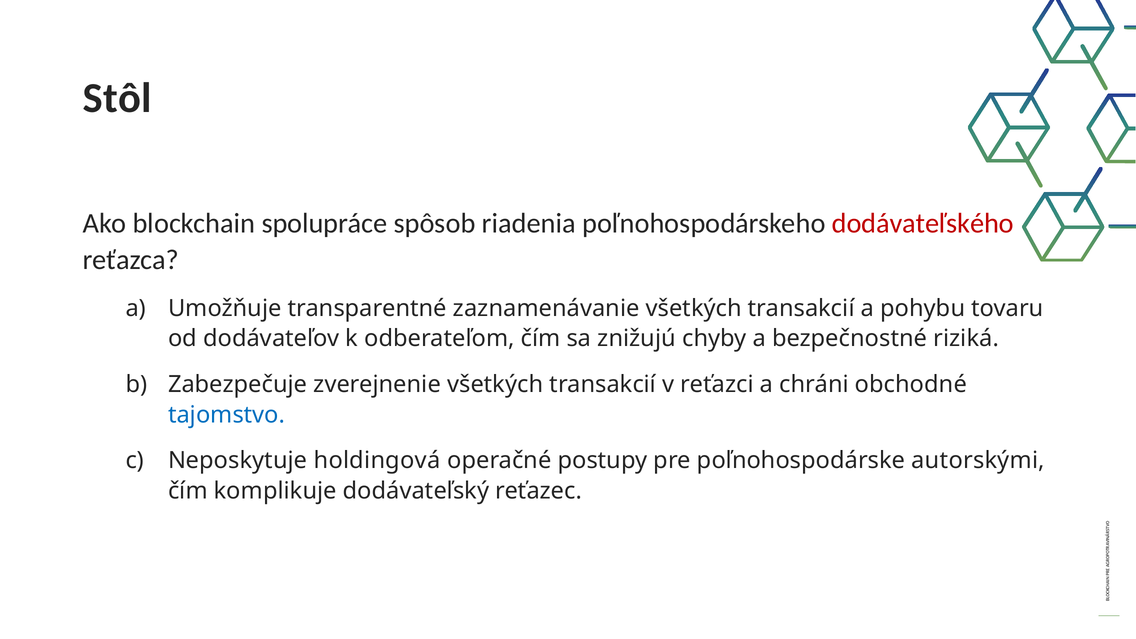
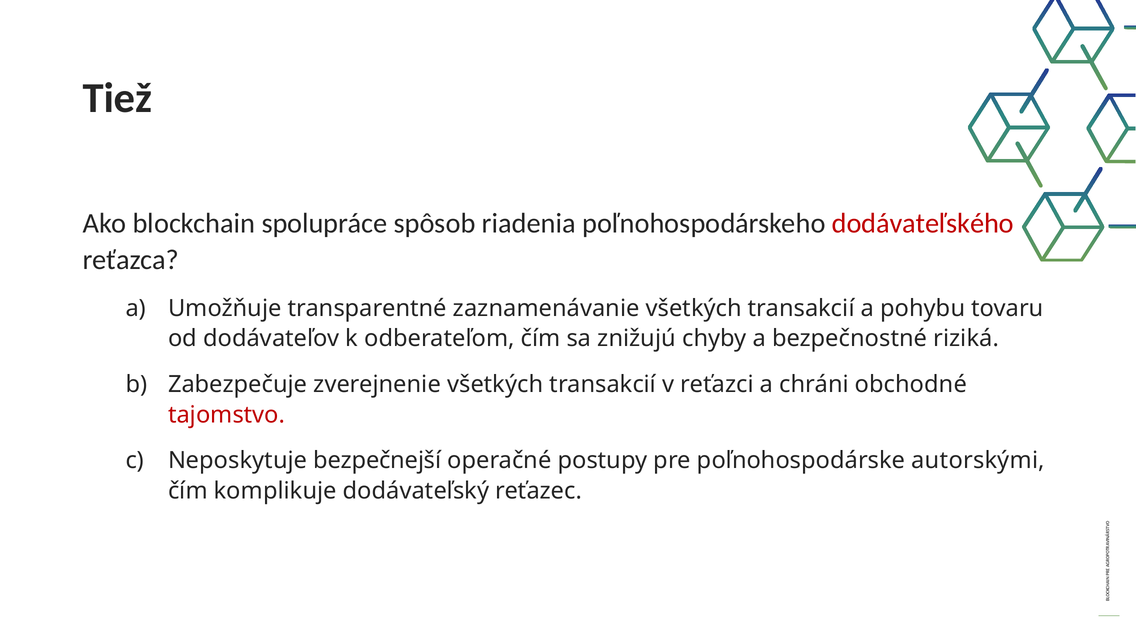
Stôl: Stôl -> Tiež (117, 98)
tajomstvo colour: blue -> red (227, 415)
holdingová: holdingová -> bezpečnejší (377, 461)
